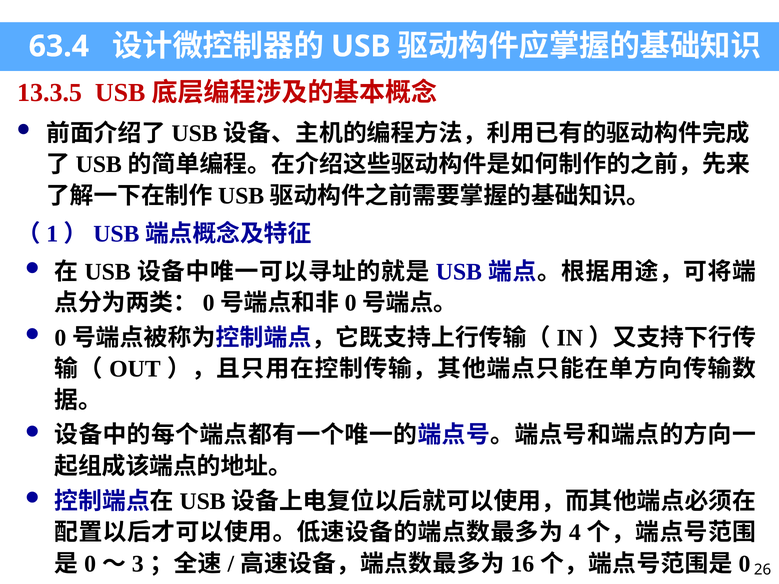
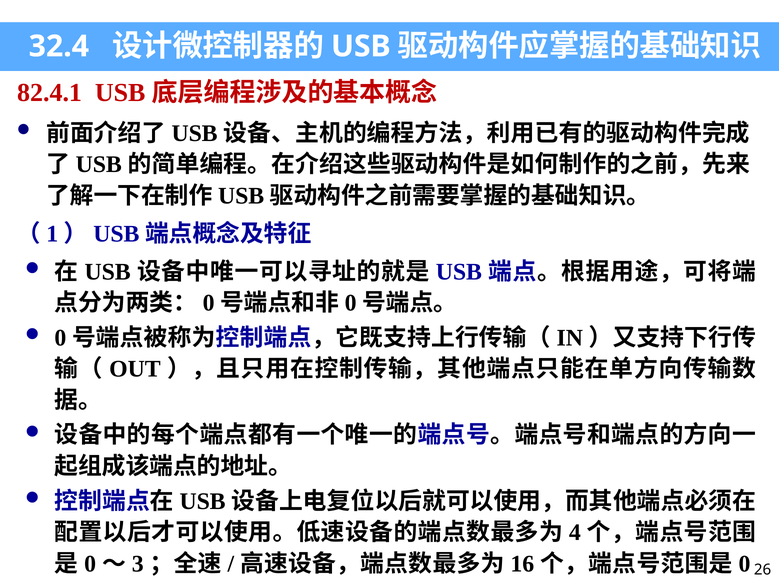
63.4: 63.4 -> 32.4 (59, 46)
13.3.5: 13.3.5 -> 82.4.1 (50, 92)
